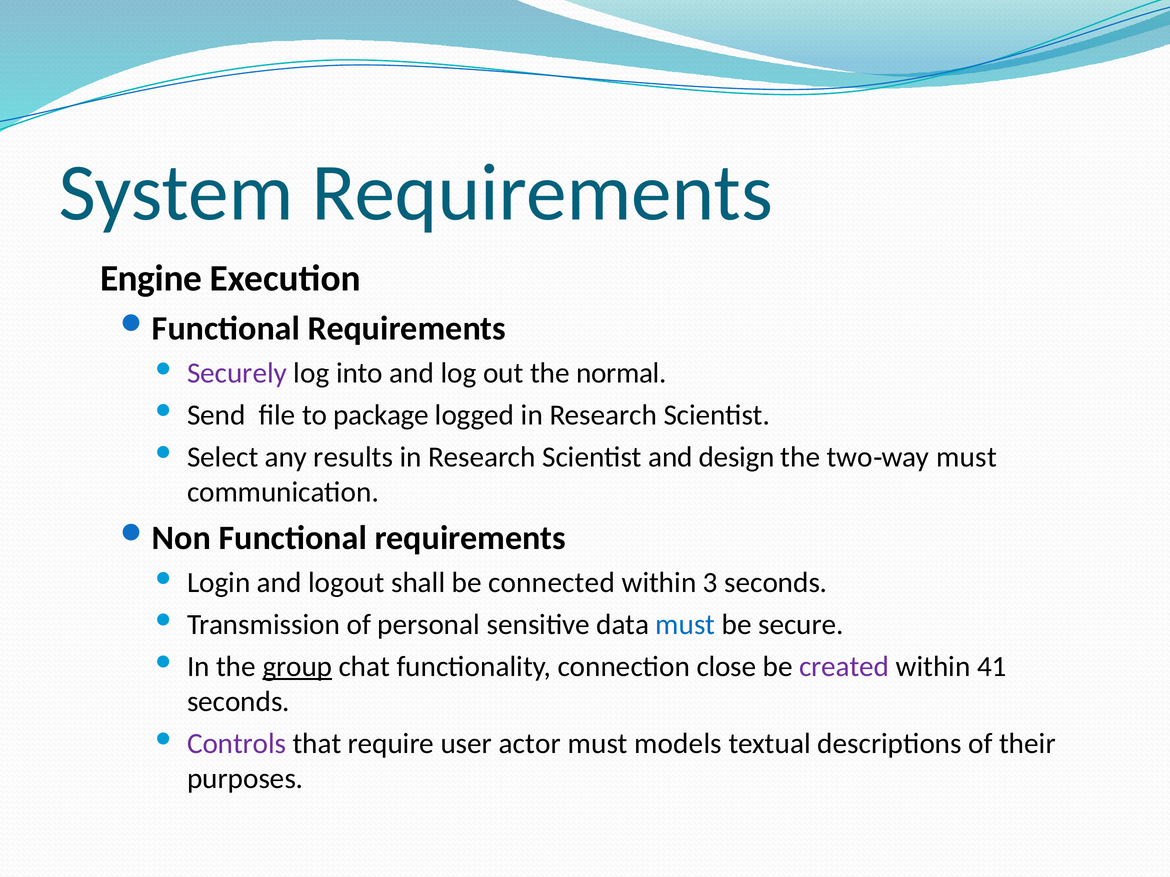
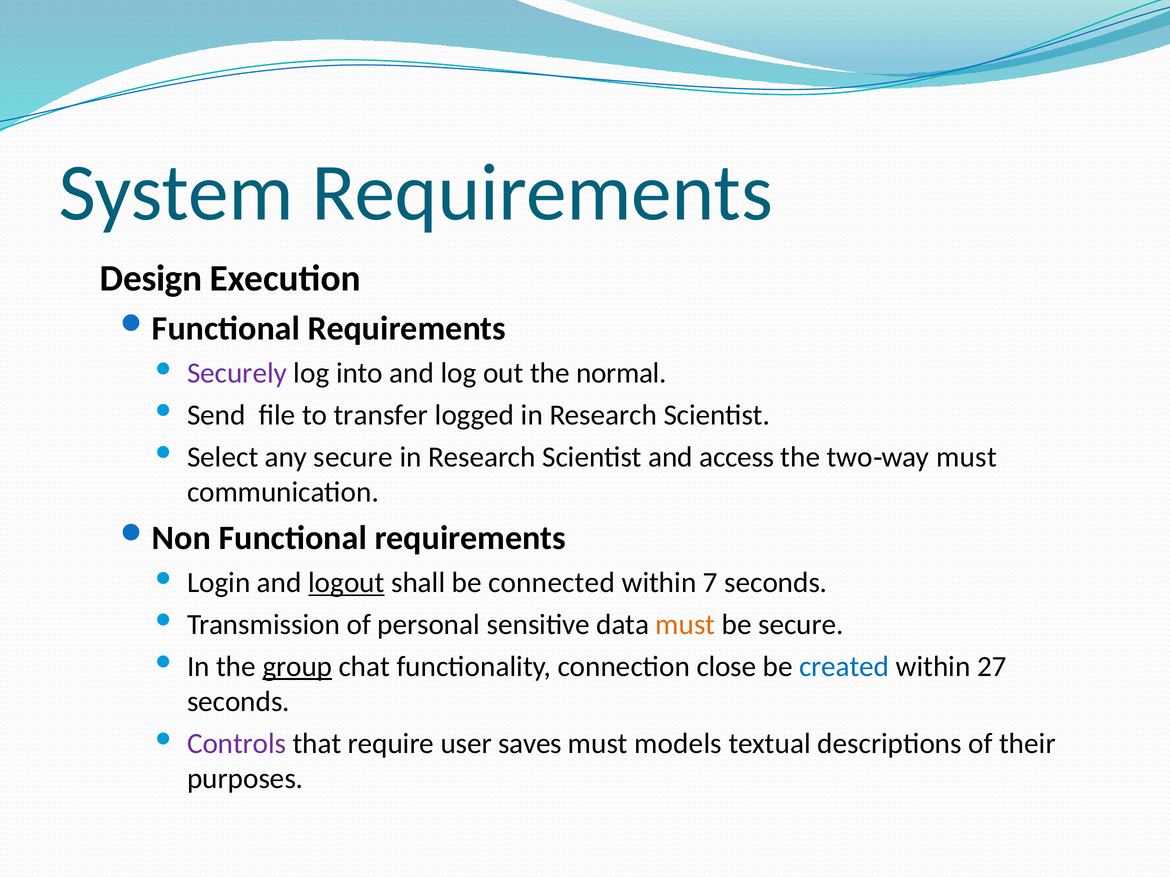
Engine: Engine -> Design (151, 278)
package: package -> transfer (381, 415)
any results: results -> secure (353, 457)
design: design -> access (737, 457)
logout underline: none -> present (346, 583)
3: 3 -> 7 (710, 583)
must colour: blue -> orange (685, 625)
created colour: purple -> blue (844, 667)
41: 41 -> 27 (992, 667)
actor: actor -> saves (530, 744)
